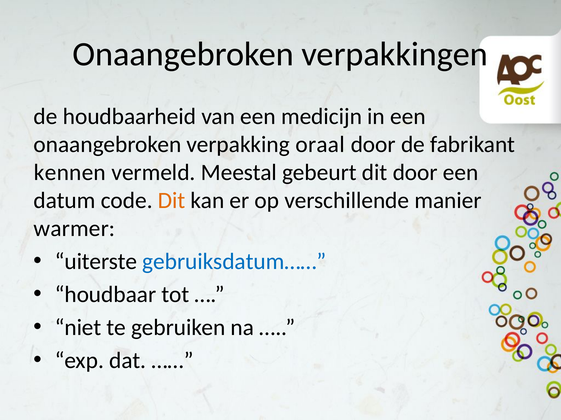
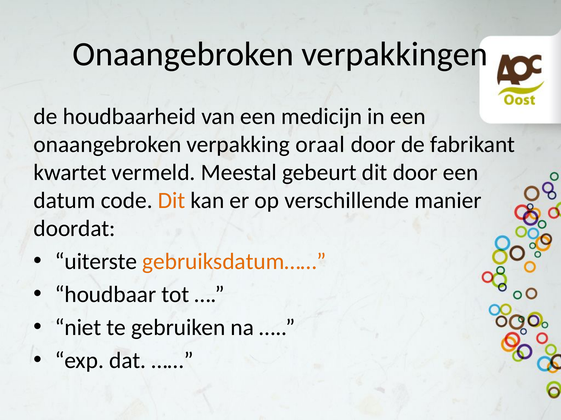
kennen: kennen -> kwartet (70, 173)
warmer: warmer -> doordat (75, 229)
gebruiksdatum…… colour: blue -> orange (234, 262)
